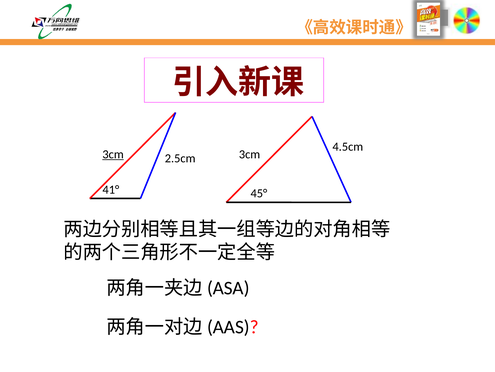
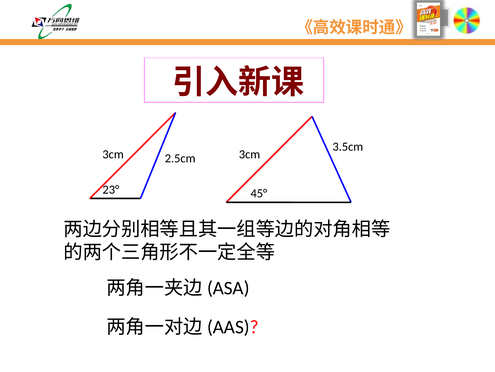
4.5cm: 4.5cm -> 3.5cm (348, 146)
3cm underline: present -> none (113, 154)
41°: 41° -> 23° (111, 189)
